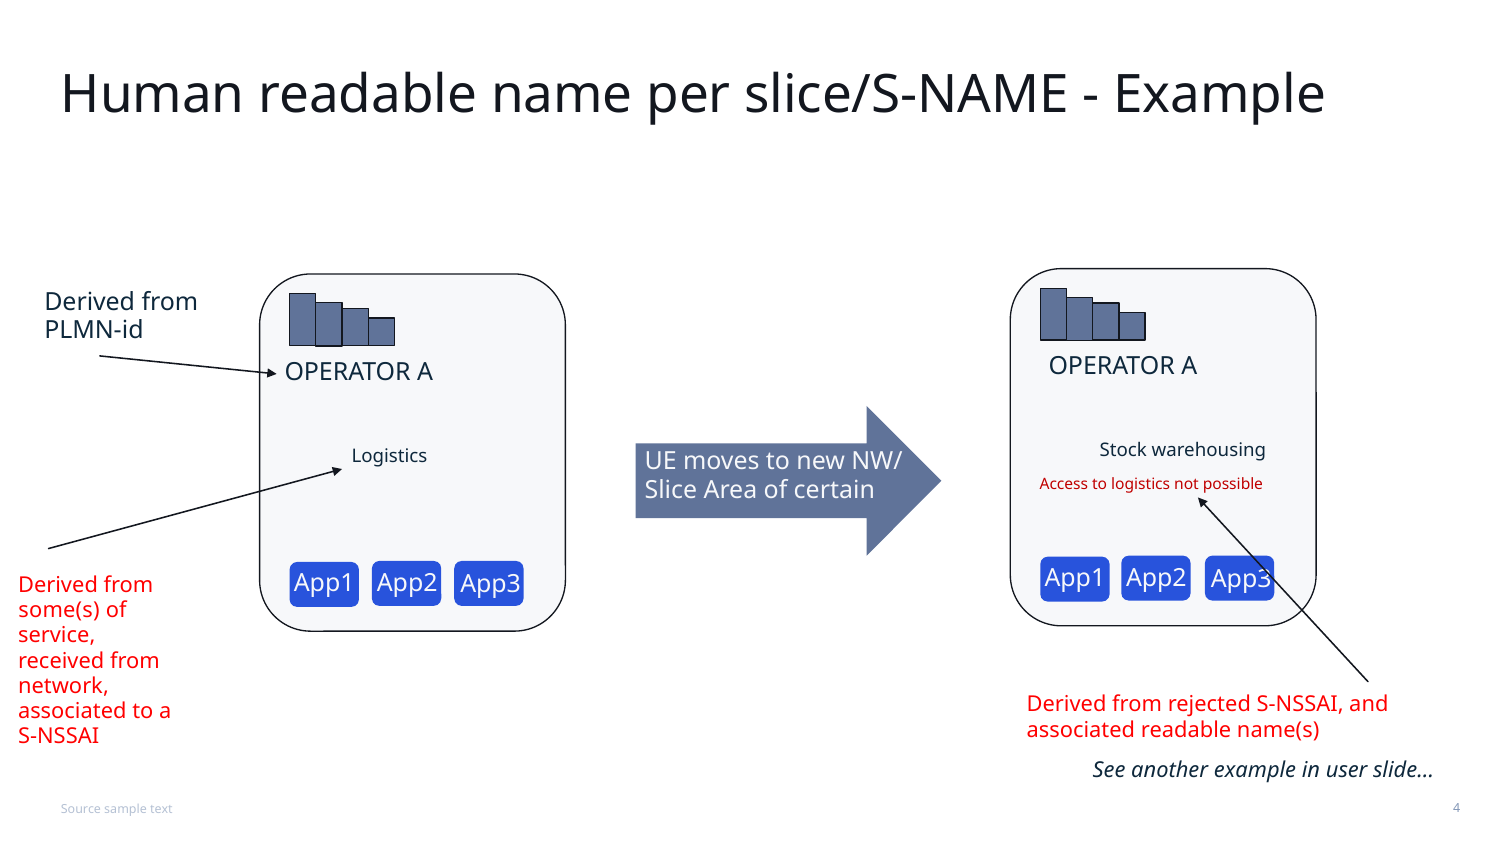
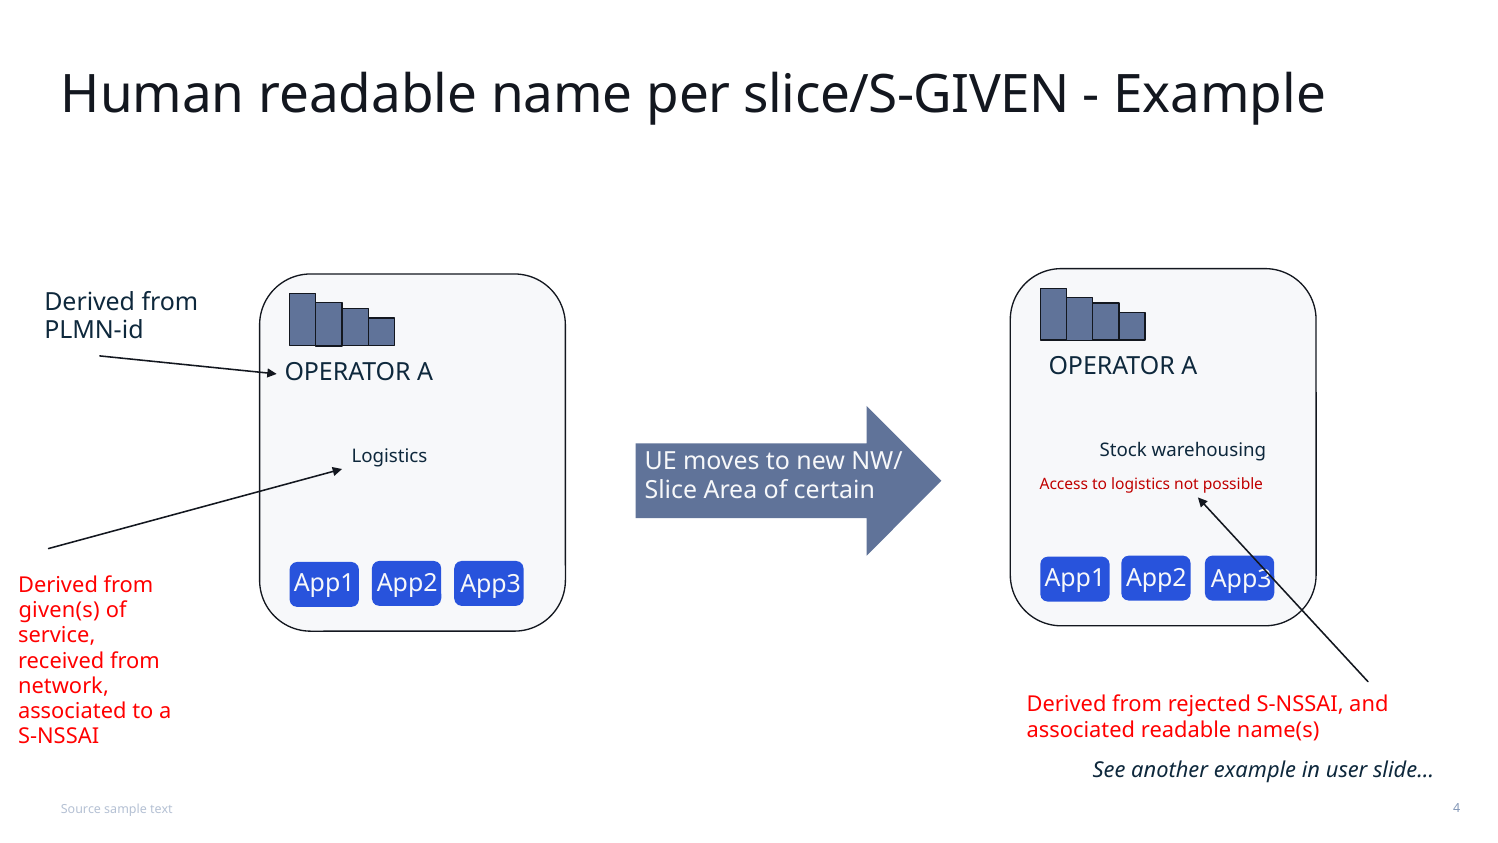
slice/S-NAME: slice/S-NAME -> slice/S-GIVEN (907, 95)
some(s: some(s -> given(s (59, 610)
